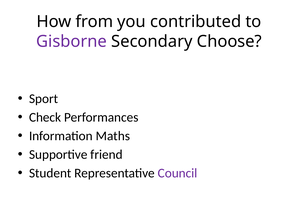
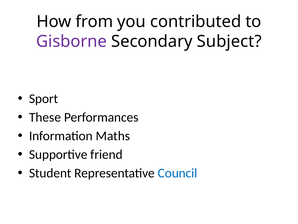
Choose: Choose -> Subject (229, 41)
Check: Check -> These (45, 117)
Council colour: purple -> blue (178, 173)
